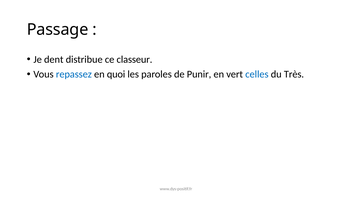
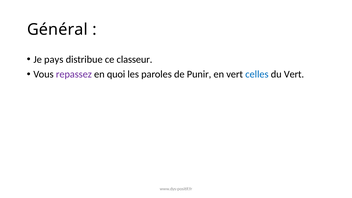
Passage: Passage -> Général (57, 30)
dent: dent -> pays (54, 60)
repassez colour: blue -> purple (74, 74)
du Très: Très -> Vert (294, 74)
